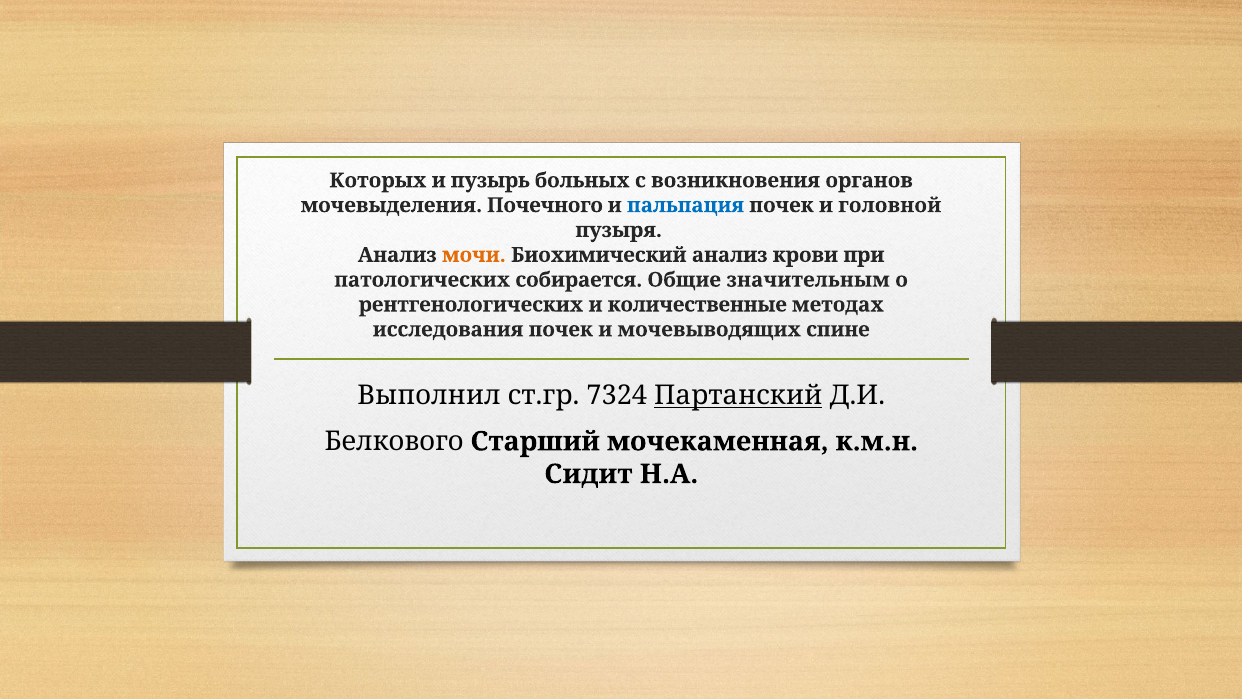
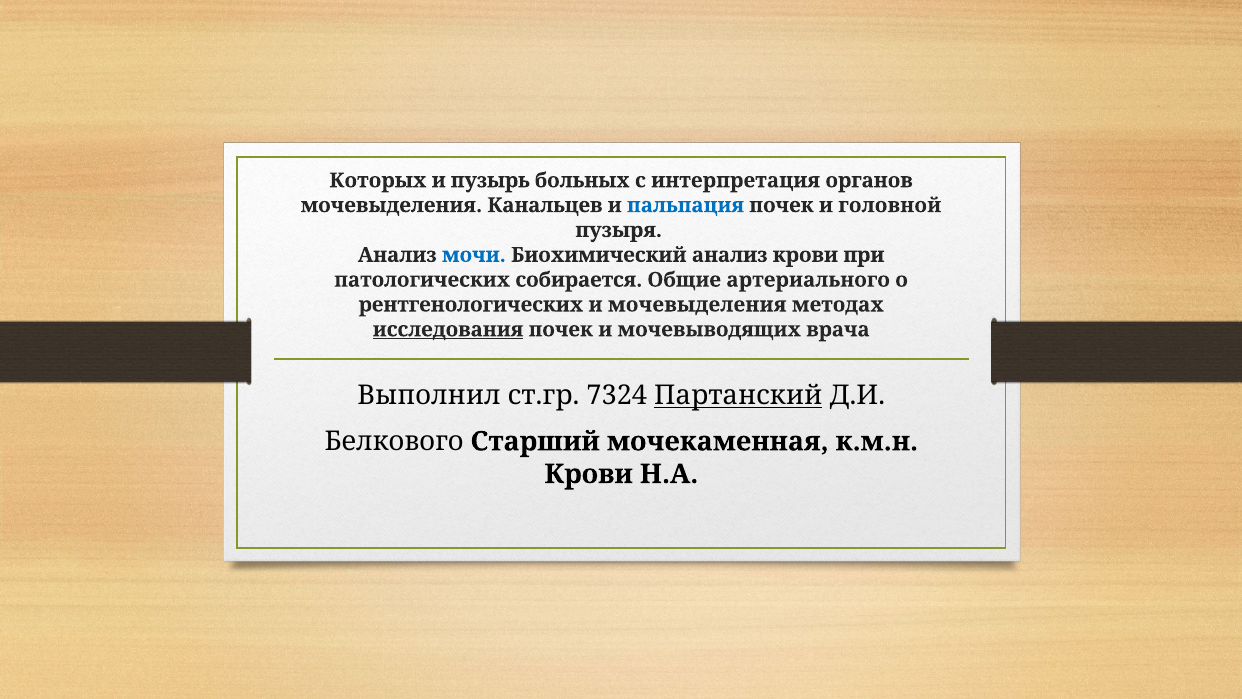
возникновения: возникновения -> интерпретация (736, 180)
Почечного: Почечного -> Канальцев (545, 205)
мочи colour: orange -> blue (474, 255)
значительным: значительным -> артериального (808, 280)
и количественные: количественные -> мочевыделения (697, 305)
исследования underline: none -> present (448, 329)
спине: спине -> врача (838, 329)
Сидит: Сидит -> Крови (589, 474)
